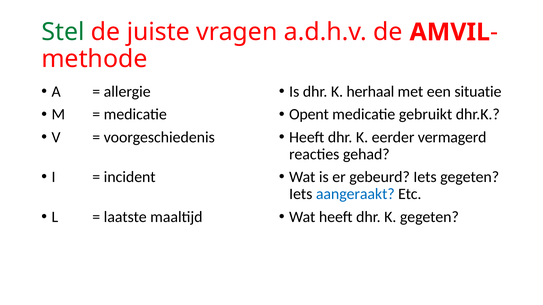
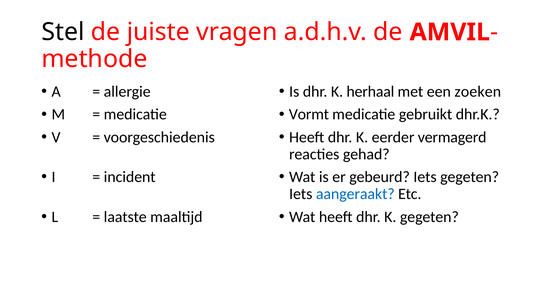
Stel colour: green -> black (63, 32)
situatie: situatie -> zoeken (478, 92)
Opent: Opent -> Vormt (309, 115)
